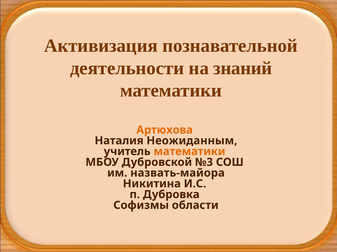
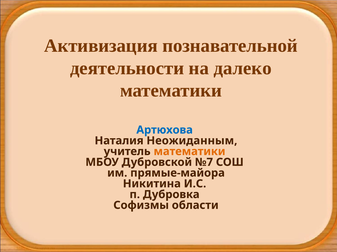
знаний: знаний -> далеко (243, 68)
Артюхова colour: orange -> blue (165, 130)
№3: №3 -> №7 (204, 163)
назвать-майора: назвать-майора -> прямые-майора (178, 173)
